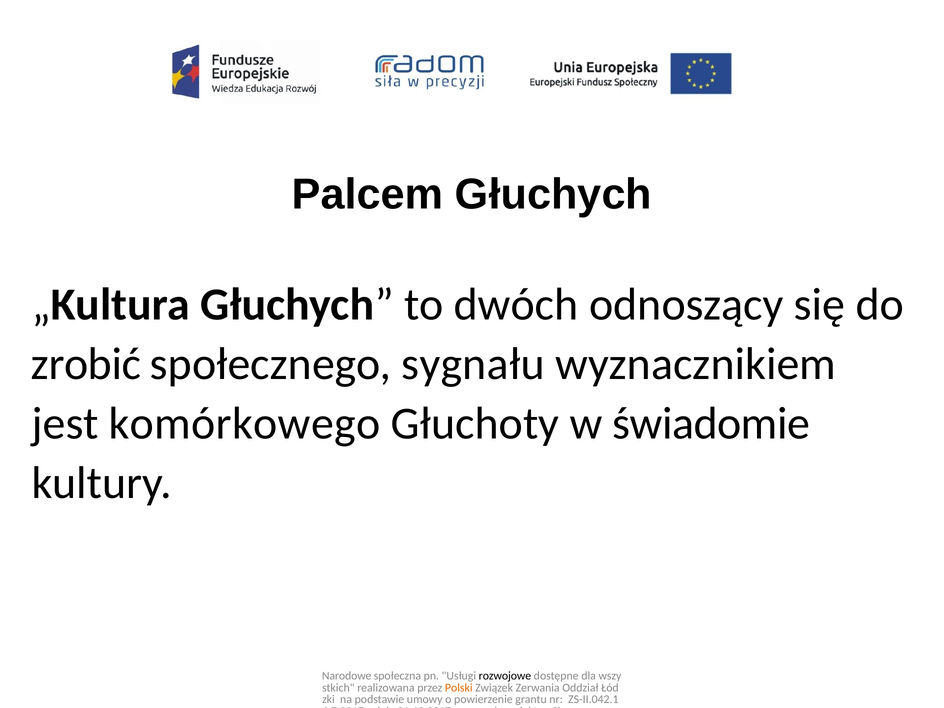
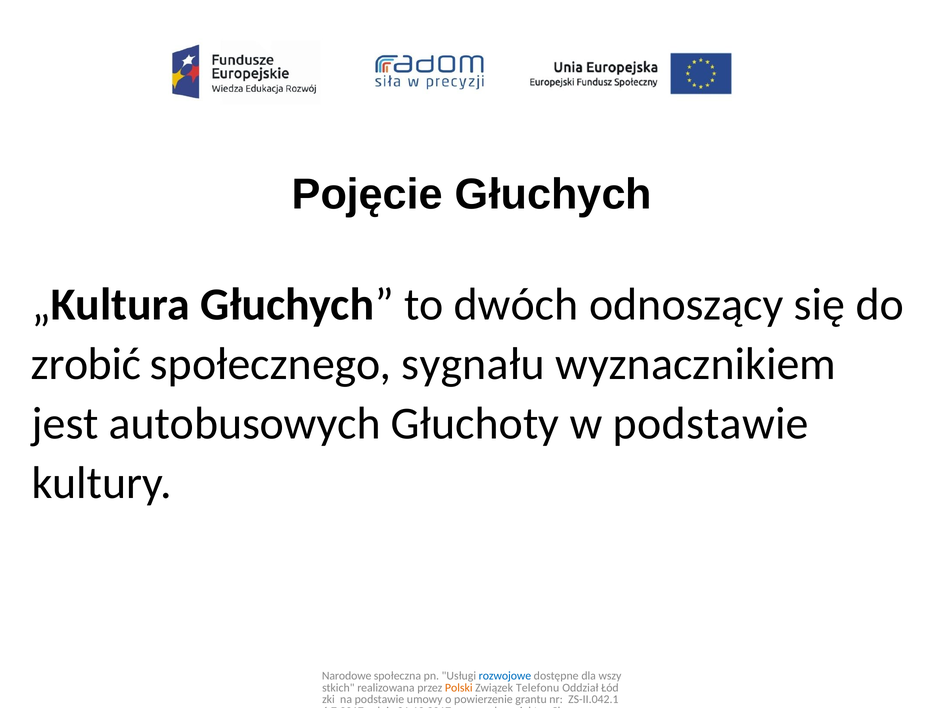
Palcem: Palcem -> Pojęcie (367, 194)
komórkowego: komórkowego -> autobusowych (245, 424)
w świadomie: świadomie -> podstawie (711, 424)
rozwojowe colour: black -> blue (505, 676)
Zerwania: Zerwania -> Telefonu (538, 688)
